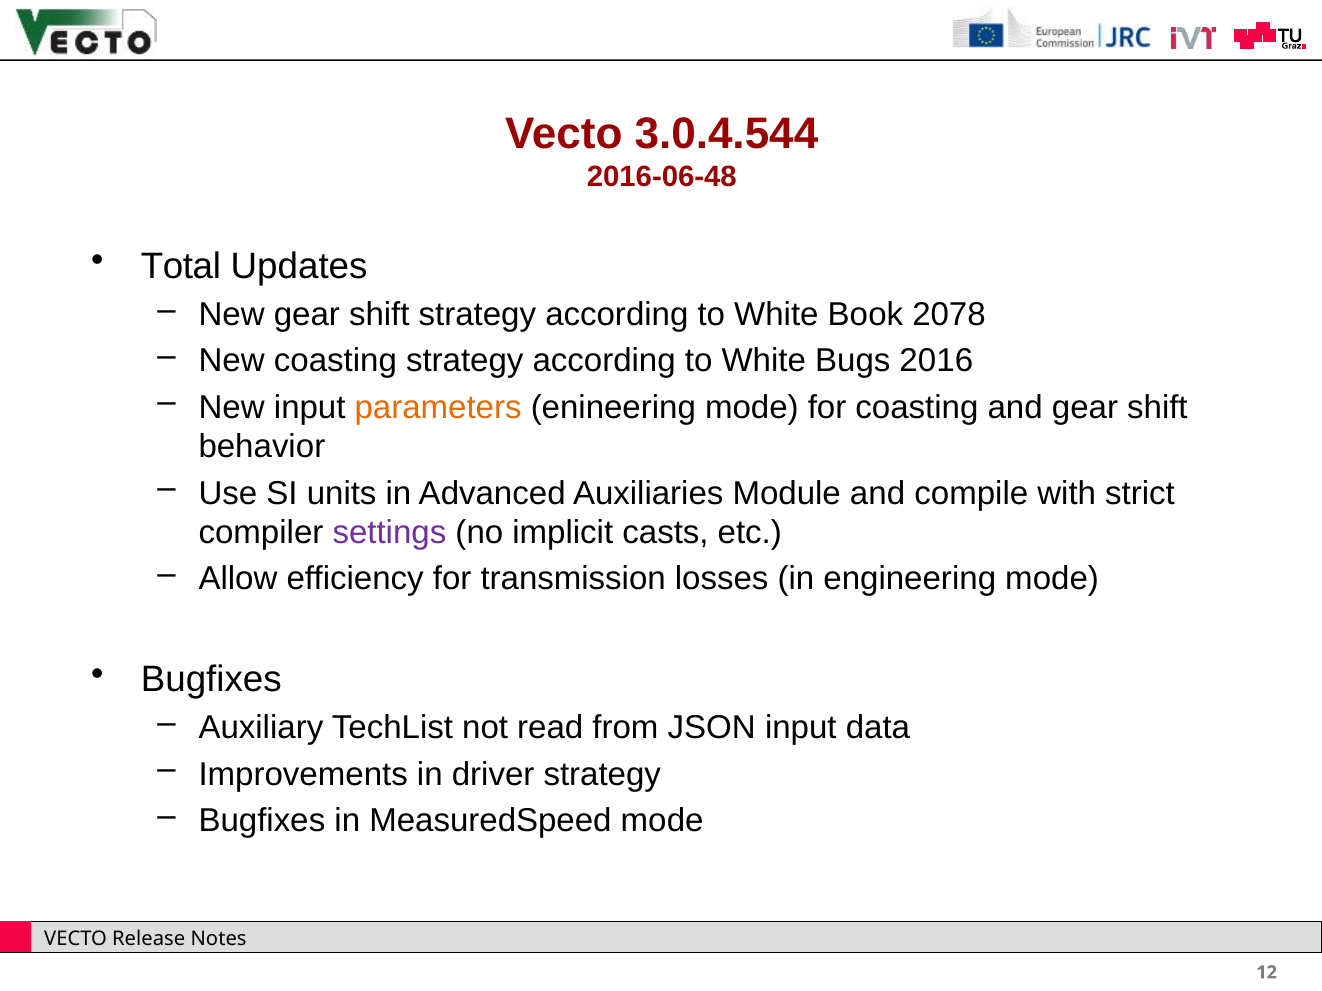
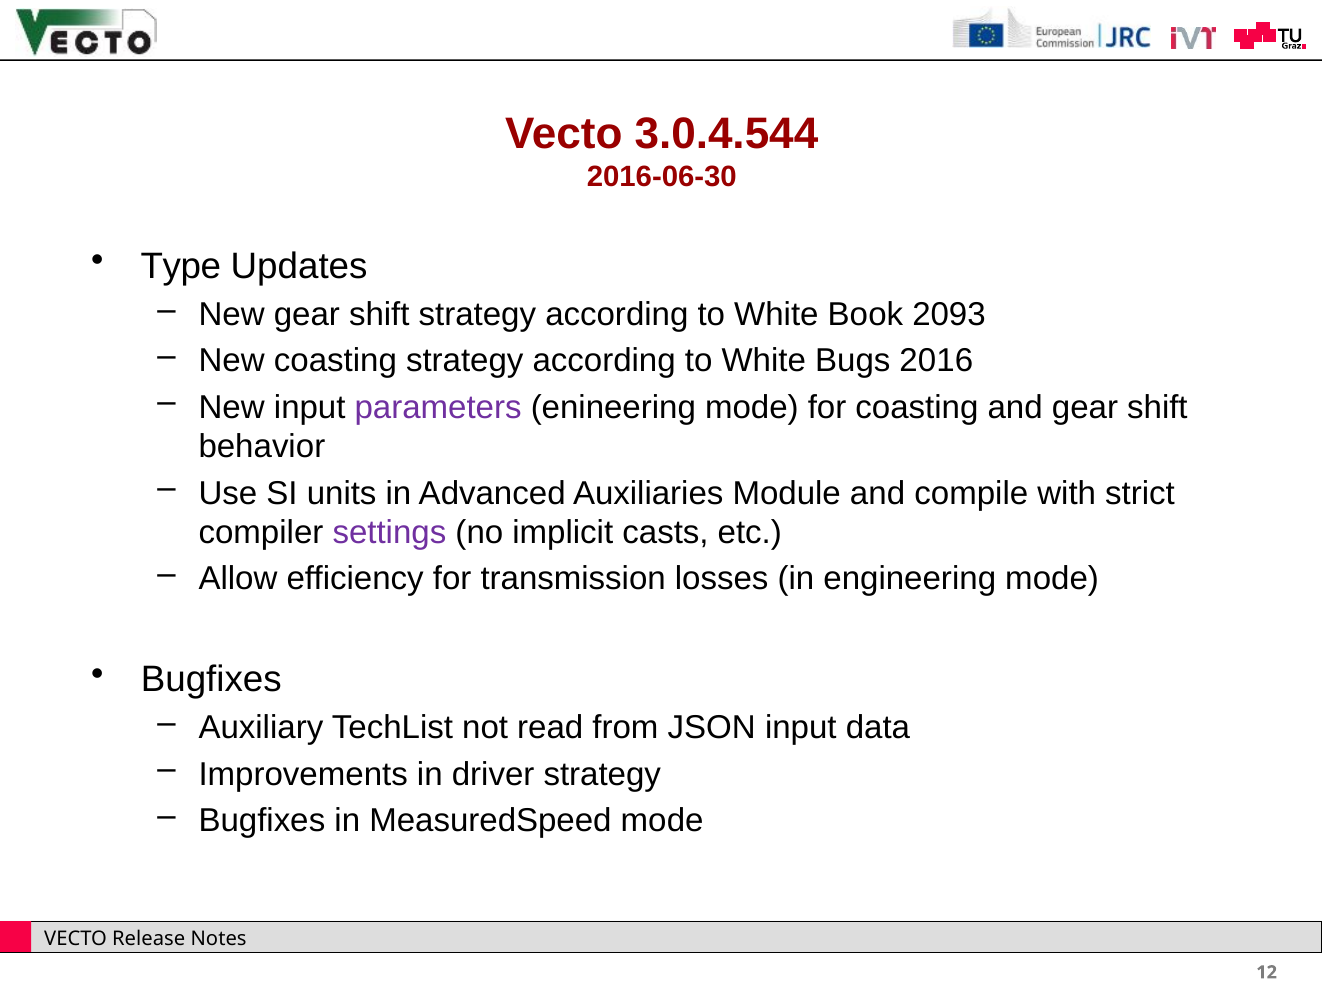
2016-06-48: 2016-06-48 -> 2016-06-30 (662, 177)
Total: Total -> Type (181, 267)
2078: 2078 -> 2093 (949, 315)
parameters colour: orange -> purple (438, 407)
